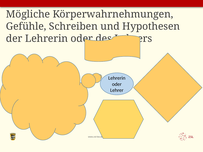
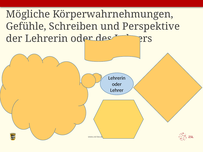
Hypothesen: Hypothesen -> Perspektive (151, 26)
